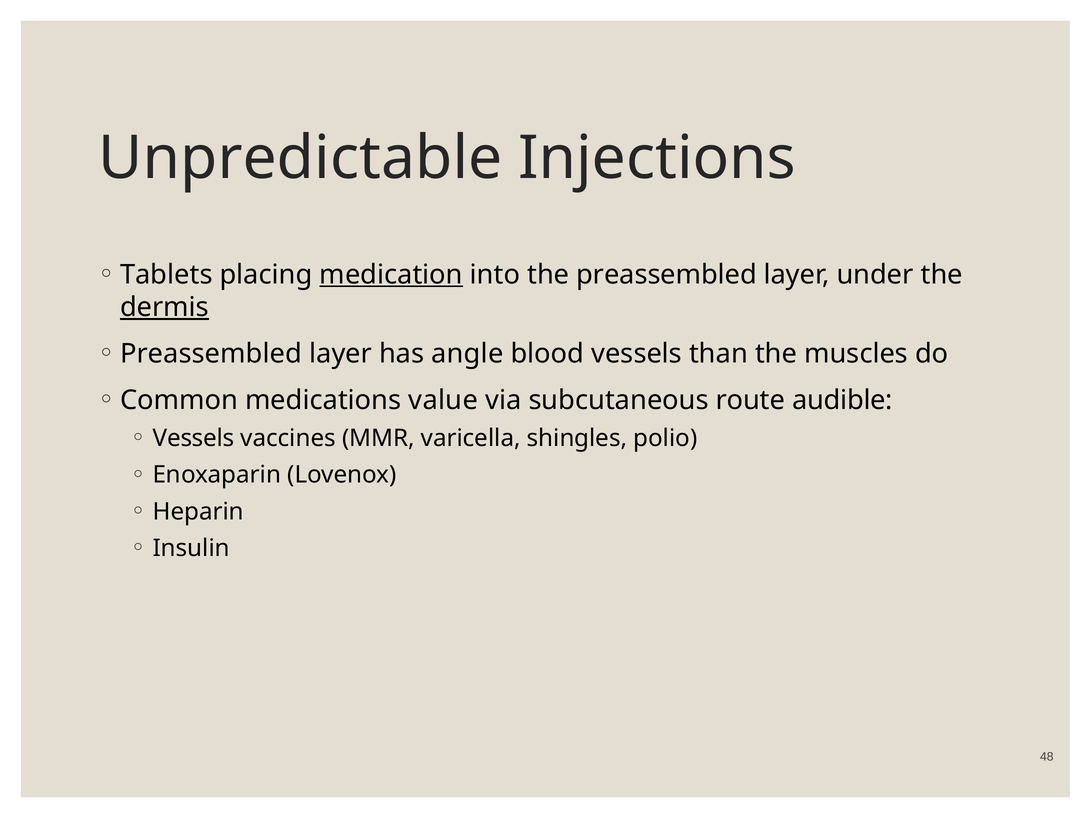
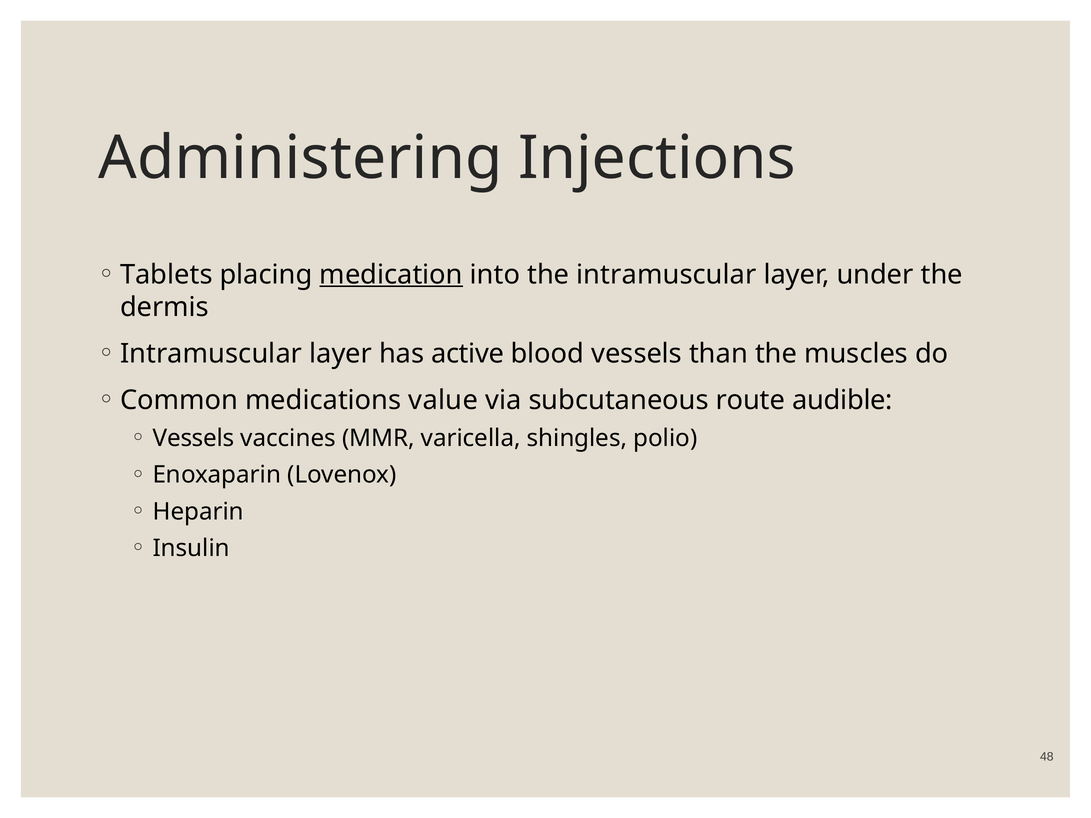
Unpredictable: Unpredictable -> Administering (300, 158)
the preassembled: preassembled -> intramuscular (666, 275)
dermis underline: present -> none (164, 307)
Preassembled: Preassembled -> Intramuscular (211, 354)
angle: angle -> active (468, 354)
